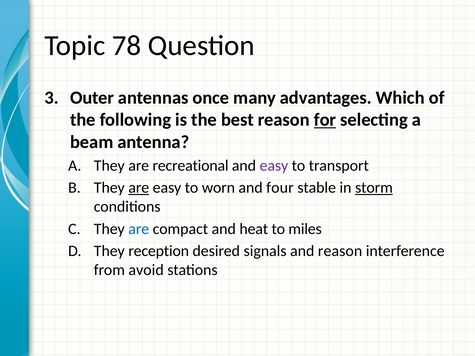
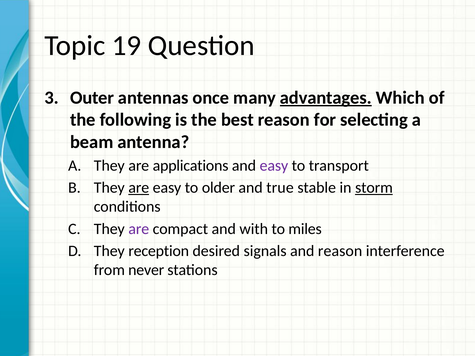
78: 78 -> 19 (127, 46)
advantages underline: none -> present (326, 98)
for underline: present -> none (325, 120)
recreational: recreational -> applications (191, 166)
worn: worn -> older (218, 188)
four: four -> true (280, 188)
are colour: blue -> purple (139, 229)
heat: heat -> with (254, 229)
avoid: avoid -> never (146, 270)
